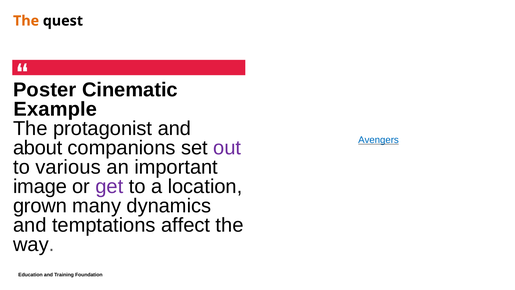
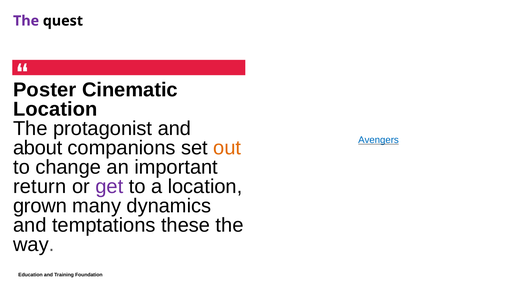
The colour: orange -> purple (26, 21)
Example: Example -> Location (55, 109)
out colour: purple -> orange (227, 148)
various: various -> change (68, 167)
image: image -> return (40, 186)
affect: affect -> these (186, 225)
